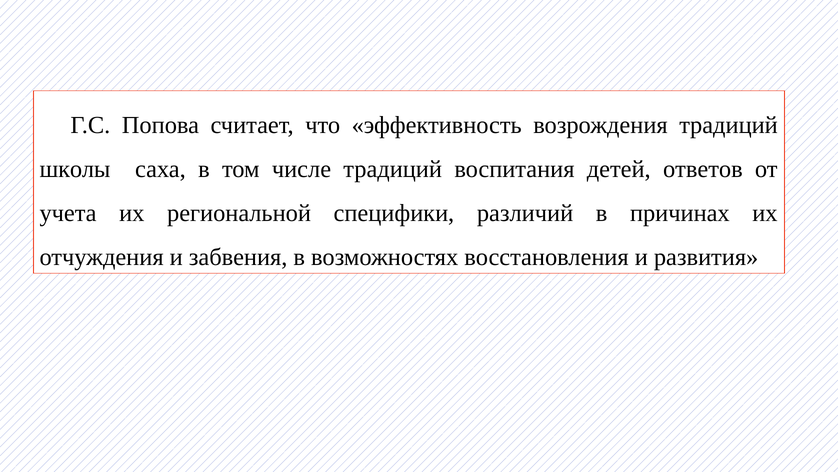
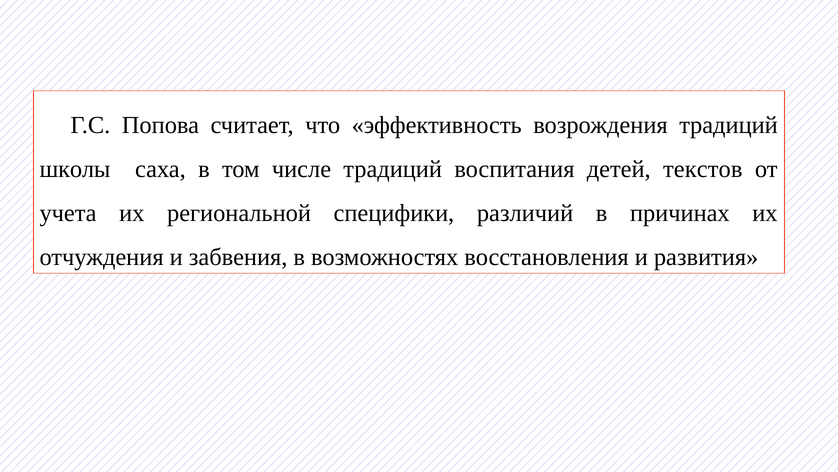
ответов: ответов -> текстов (703, 169)
